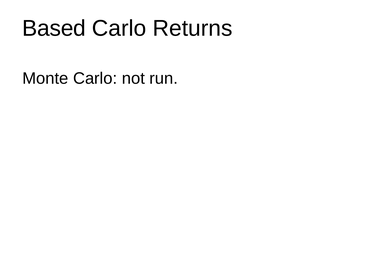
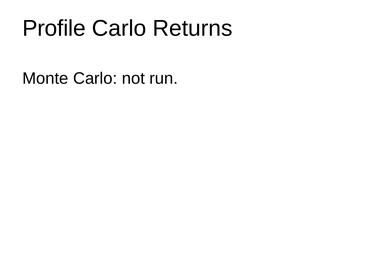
Based: Based -> Profile (54, 28)
